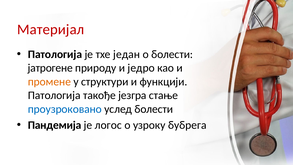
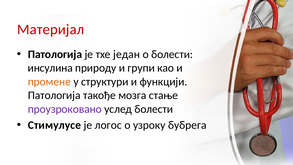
јатрогене: јатрогене -> инсулина (50, 68)
једро: једро -> групи (141, 68)
језгра: језгра -> мозга (132, 95)
проузроковано colour: blue -> purple (65, 109)
Пандемија: Пандемија -> Стимулусе (54, 125)
